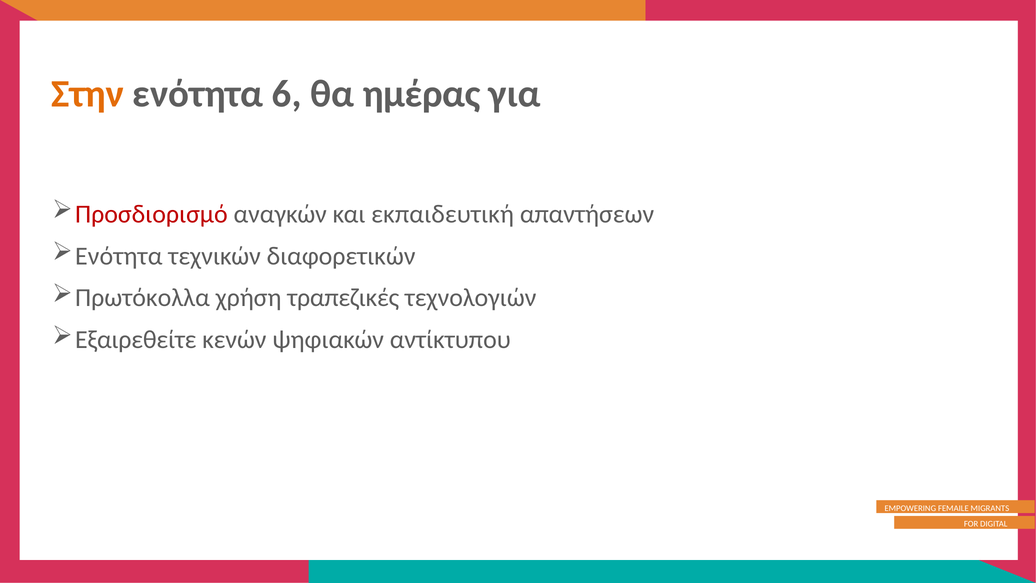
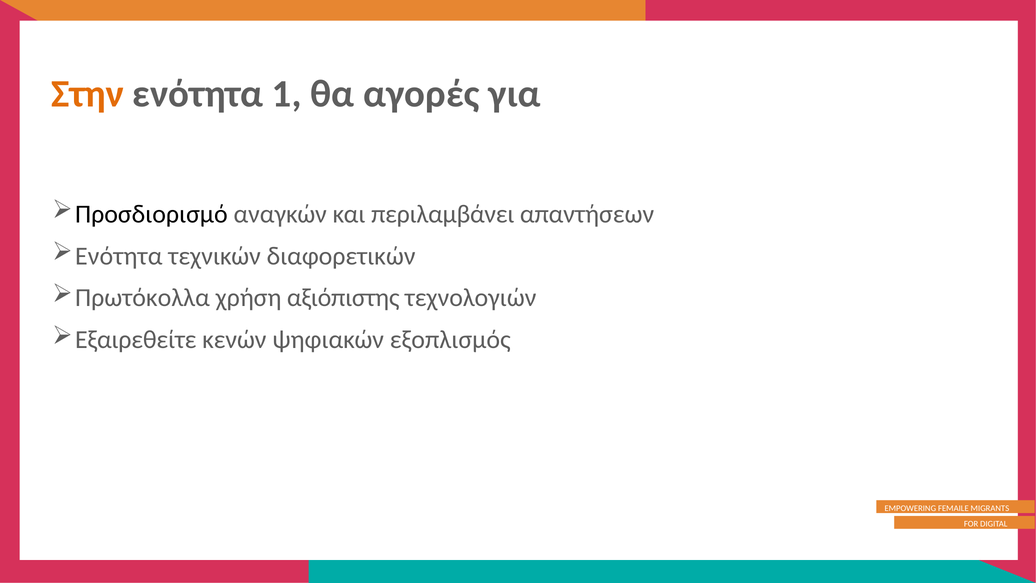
6: 6 -> 1 (287, 94)
ημέρας: ημέρας -> αγορές (421, 94)
Προσδιορισμό colour: red -> black (151, 214)
εκπαιδευτική: εκπαιδευτική -> περιλαμβάνει (443, 214)
τραπεζικές: τραπεζικές -> αξιόπιστης (343, 298)
αντίκτυπου: αντίκτυπου -> εξοπλισμός (450, 340)
